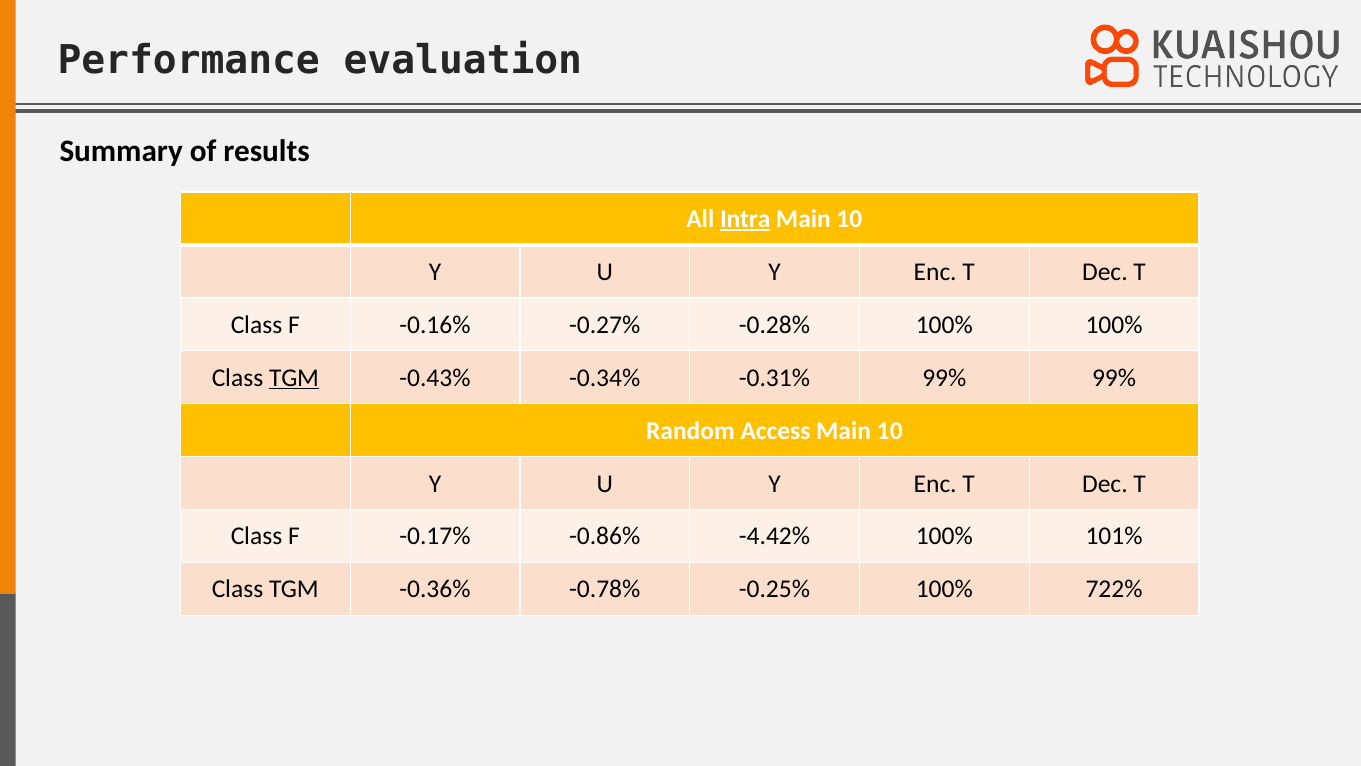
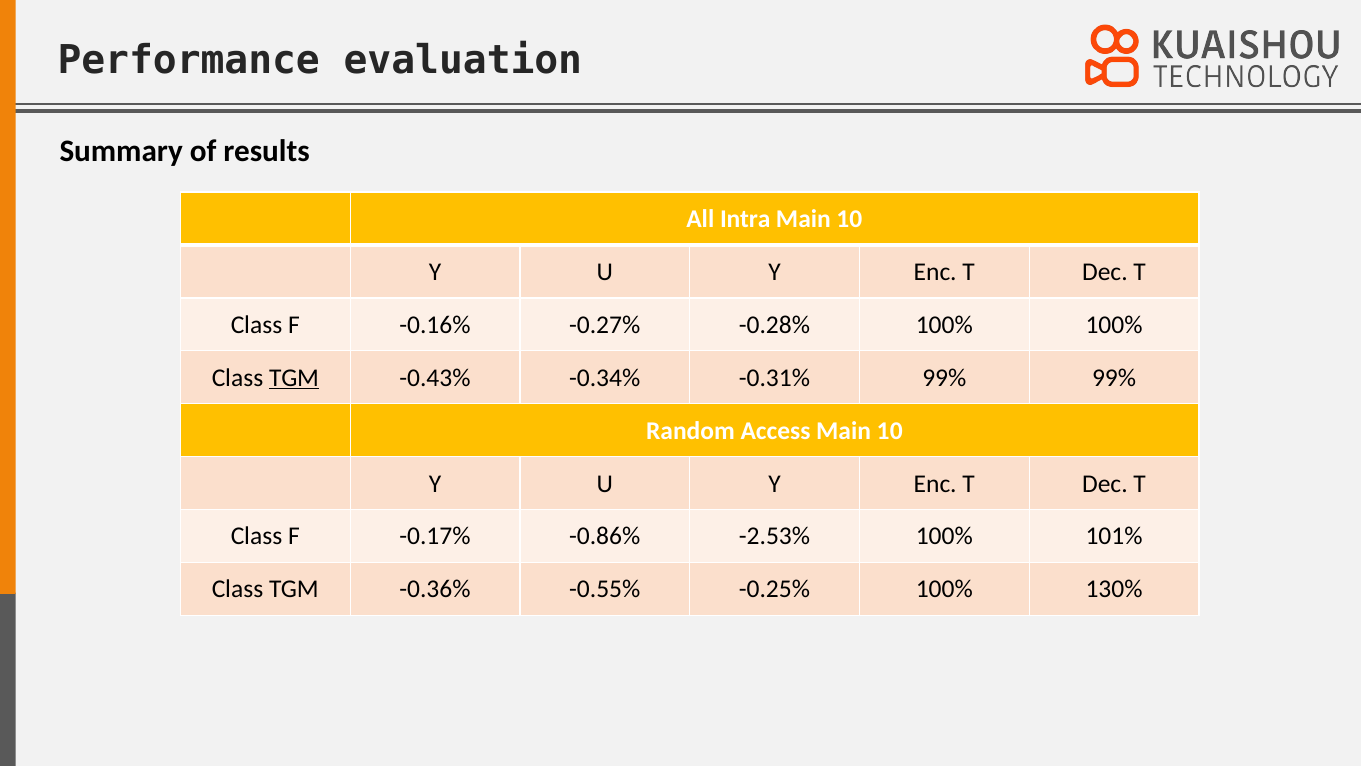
Intra underline: present -> none (745, 219)
-4.42%: -4.42% -> -2.53% (774, 536)
-0.78%: -0.78% -> -0.55% (605, 589)
722%: 722% -> 130% (1114, 589)
